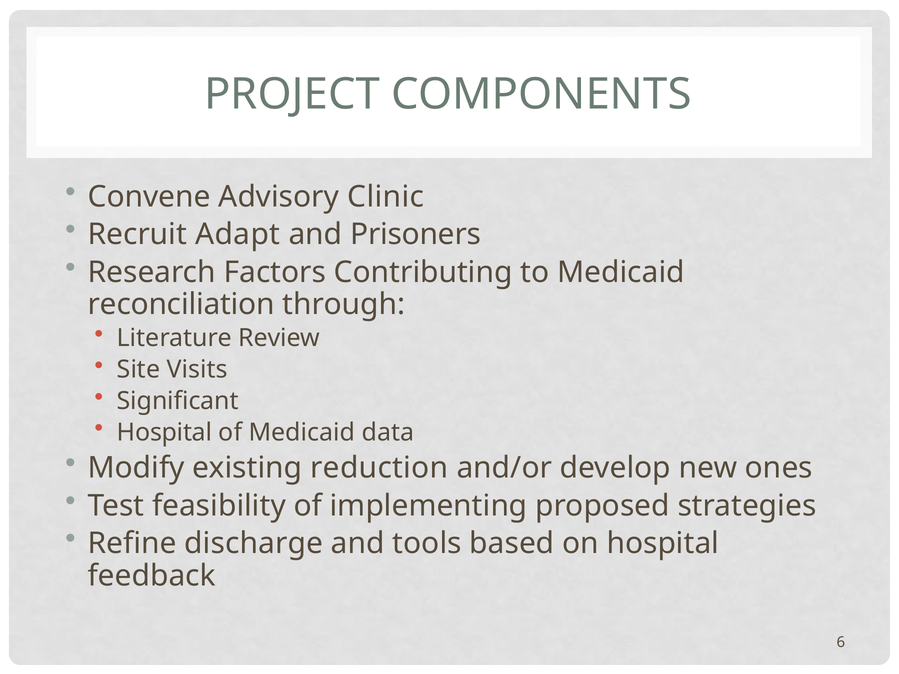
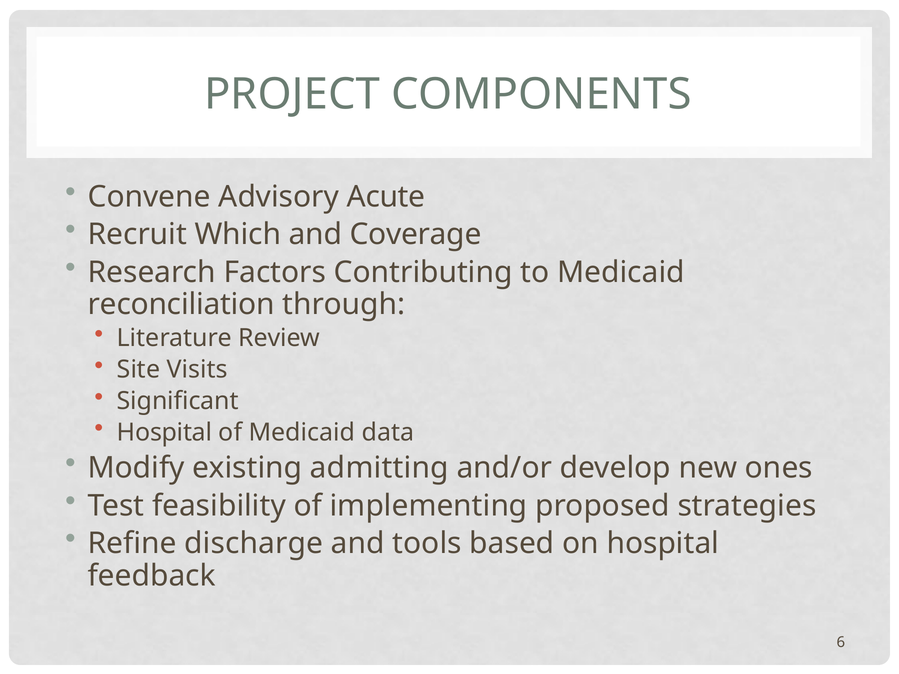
Clinic: Clinic -> Acute (386, 197)
Adapt: Adapt -> Which (238, 235)
Prisoners: Prisoners -> Coverage (416, 235)
reduction: reduction -> admitting (379, 468)
